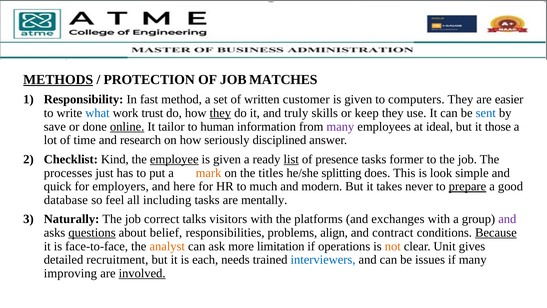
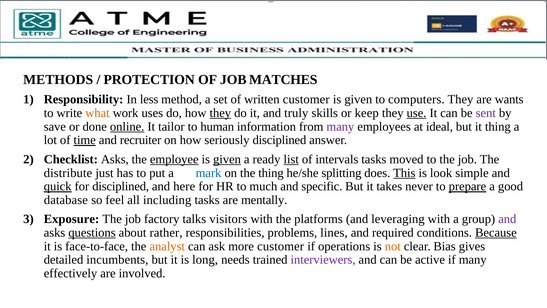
METHODS underline: present -> none (58, 80)
fast: fast -> less (149, 99)
easier: easier -> wants (509, 99)
what colour: blue -> orange (97, 113)
trust: trust -> uses (152, 113)
use underline: none -> present (417, 113)
sent colour: blue -> purple (486, 113)
it those: those -> thing (498, 126)
time underline: none -> present (85, 140)
research: research -> recruiter (141, 140)
Checklist Kind: Kind -> Asks (115, 159)
given underline: none -> present (227, 159)
presence: presence -> intervals (337, 159)
former: former -> moved (407, 159)
processes: processes -> distribute (68, 173)
mark colour: orange -> blue (209, 173)
the titles: titles -> thing (271, 173)
This underline: none -> present (404, 173)
quick underline: none -> present (58, 186)
for employers: employers -> disciplined (121, 186)
modern: modern -> specific (322, 186)
Naturally: Naturally -> Exposure (71, 219)
correct: correct -> factory (162, 219)
exchanges: exchanges -> leveraging (398, 219)
belief: belief -> rather (166, 232)
align: align -> lines (334, 232)
contract: contract -> required (393, 232)
more limitation: limitation -> customer (281, 246)
Unit: Unit -> Bias (445, 246)
recruitment: recruitment -> incumbents (117, 260)
each: each -> long (205, 260)
interviewers colour: blue -> purple (323, 260)
issues: issues -> active (430, 260)
improving: improving -> effectively (70, 273)
involved underline: present -> none (142, 273)
